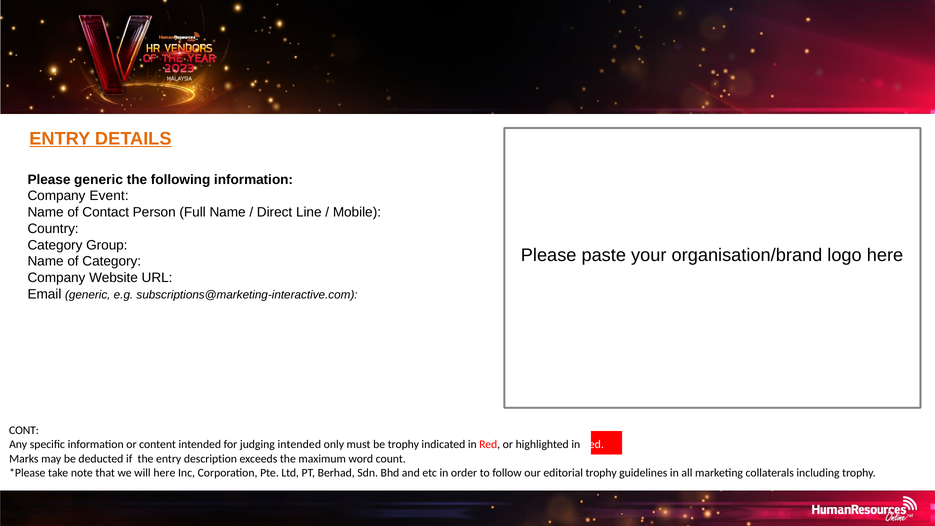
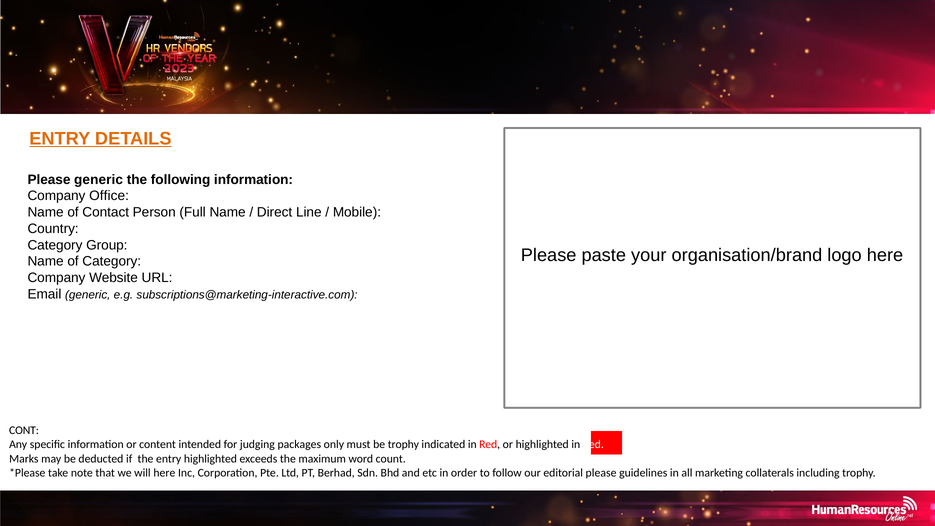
Event: Event -> Office (109, 196)
judging intended: intended -> packages (299, 444)
entry description: description -> highlighted (210, 459)
editorial trophy: trophy -> please (601, 473)
